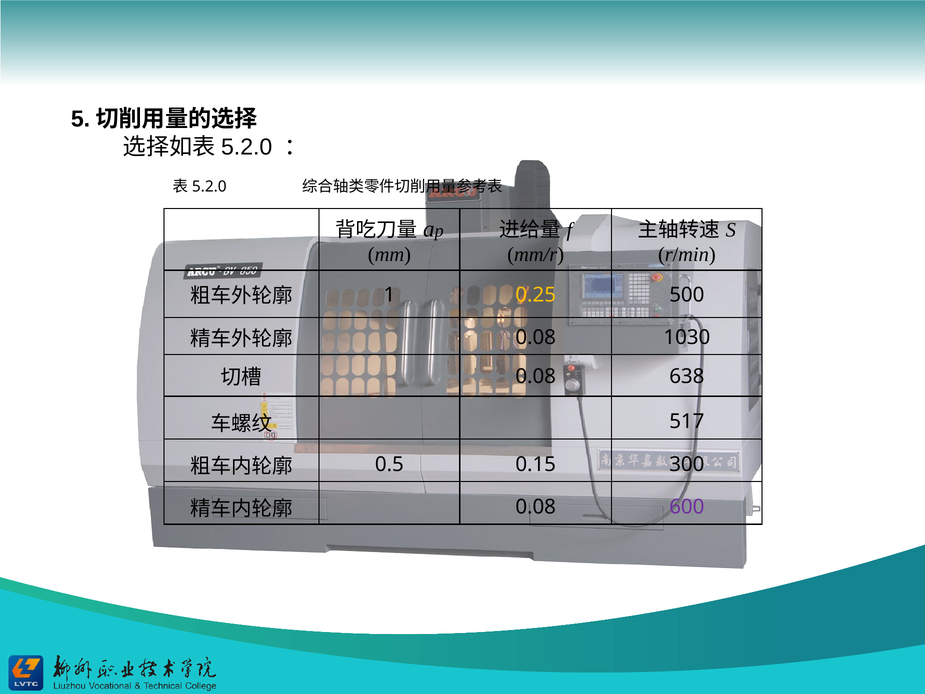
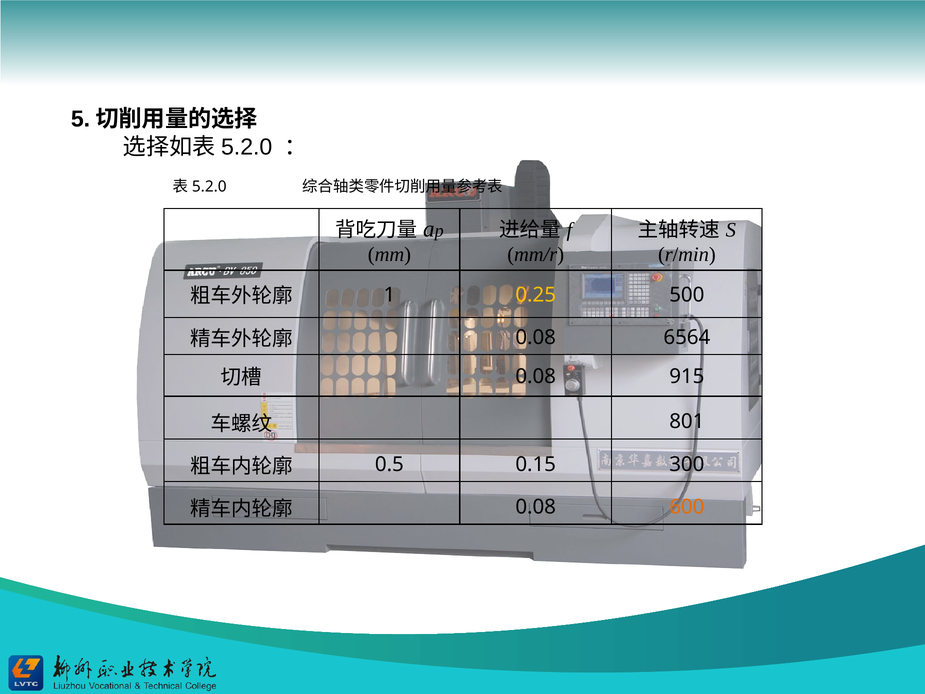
1030: 1030 -> 6564 (687, 337)
638: 638 -> 915 (687, 377)
517: 517 -> 801 (687, 421)
600 colour: purple -> orange (687, 507)
